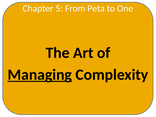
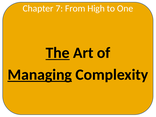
5: 5 -> 7 (59, 8)
Peta: Peta -> High (96, 8)
The underline: none -> present (58, 53)
